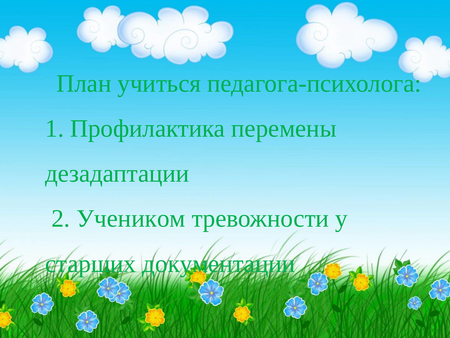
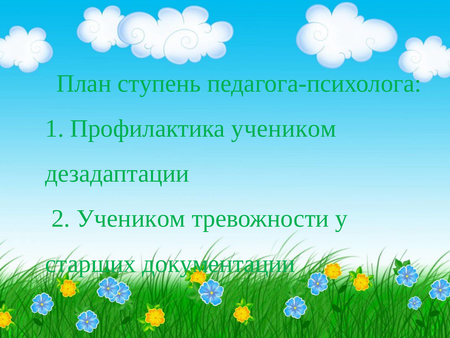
учиться: учиться -> ступень (159, 83)
Профилактика перемены: перемены -> учеником (284, 128)
